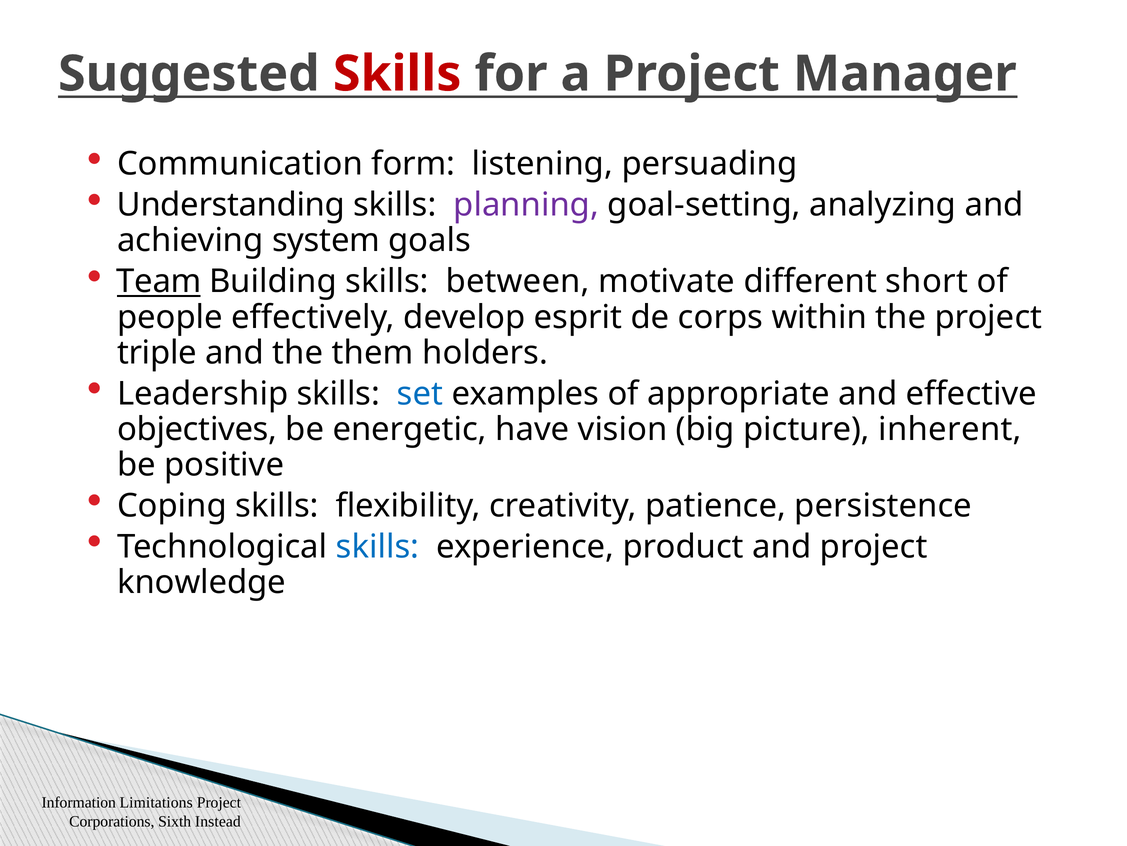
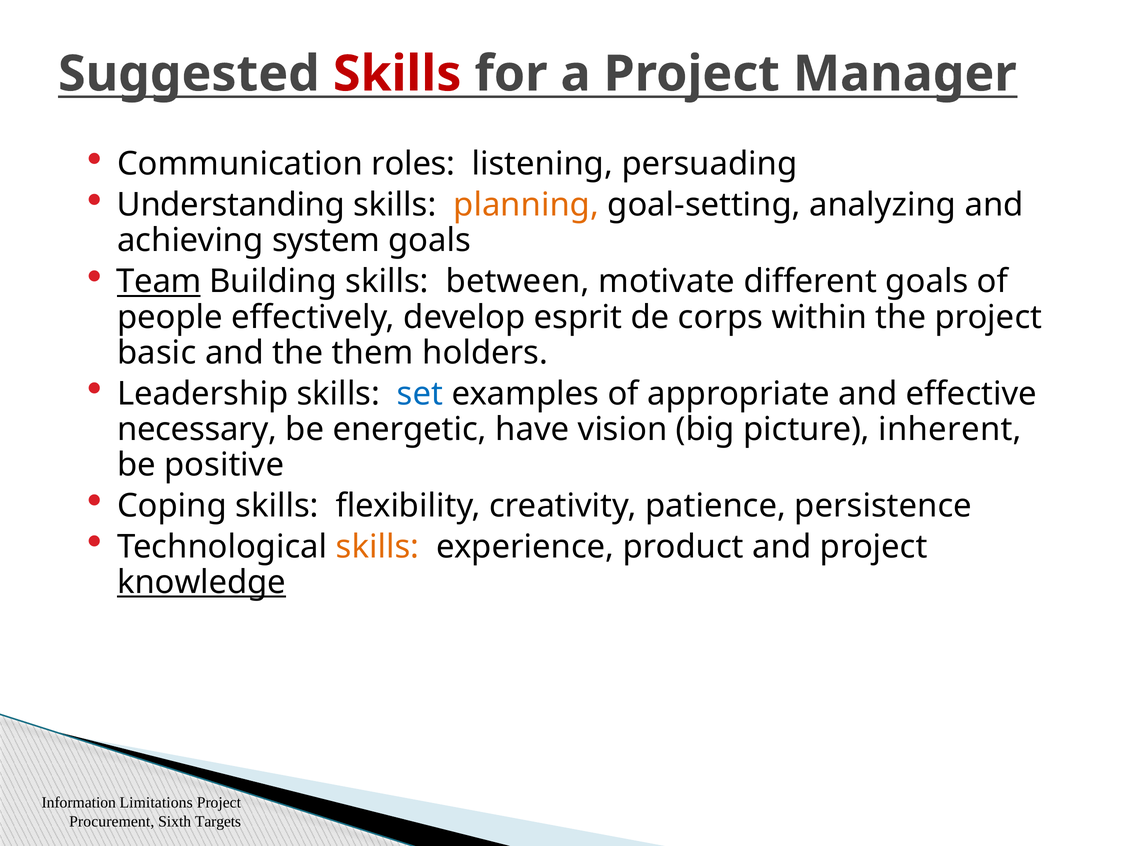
form: form -> roles (413, 164)
planning colour: purple -> orange (526, 205)
different short: short -> goals (927, 281)
triple: triple -> basic (157, 352)
objectives: objectives -> necessary (197, 429)
skills colour: blue -> orange (378, 546)
knowledge underline: none -> present (201, 582)
Corporations: Corporations -> Procurement (112, 821)
Instead: Instead -> Targets (218, 821)
